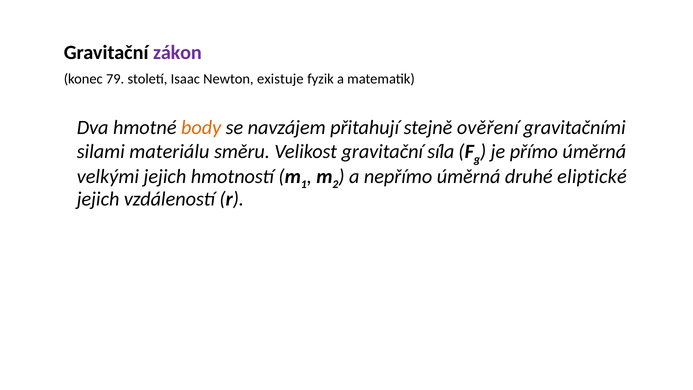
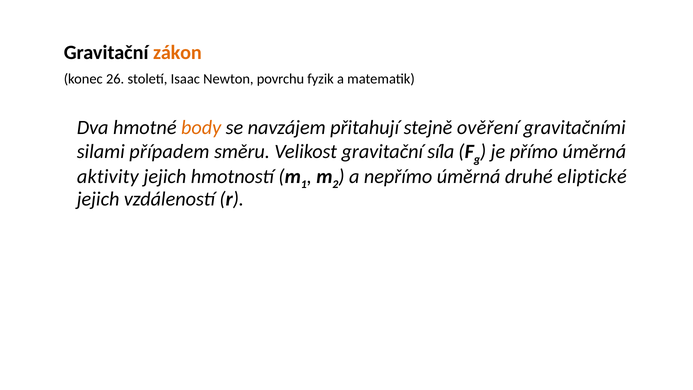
zákon colour: purple -> orange (177, 53)
79: 79 -> 26 (115, 79)
existuje: existuje -> povrchu (280, 79)
materiálu: materiálu -> případem (169, 152)
velkými: velkými -> aktivity (108, 177)
